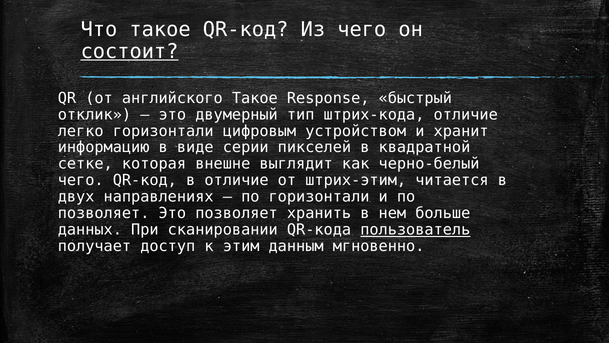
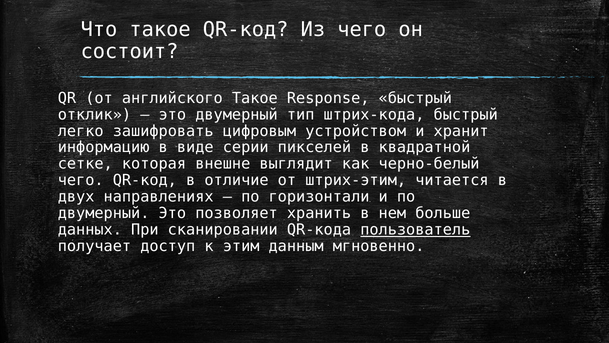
состоит underline: present -> none (130, 51)
штрих-кода отличие: отличие -> быстрый (466, 114)
легко горизонтали: горизонтали -> зашифровать (163, 131)
позволяет: позволяет -> двумерный (104, 213)
